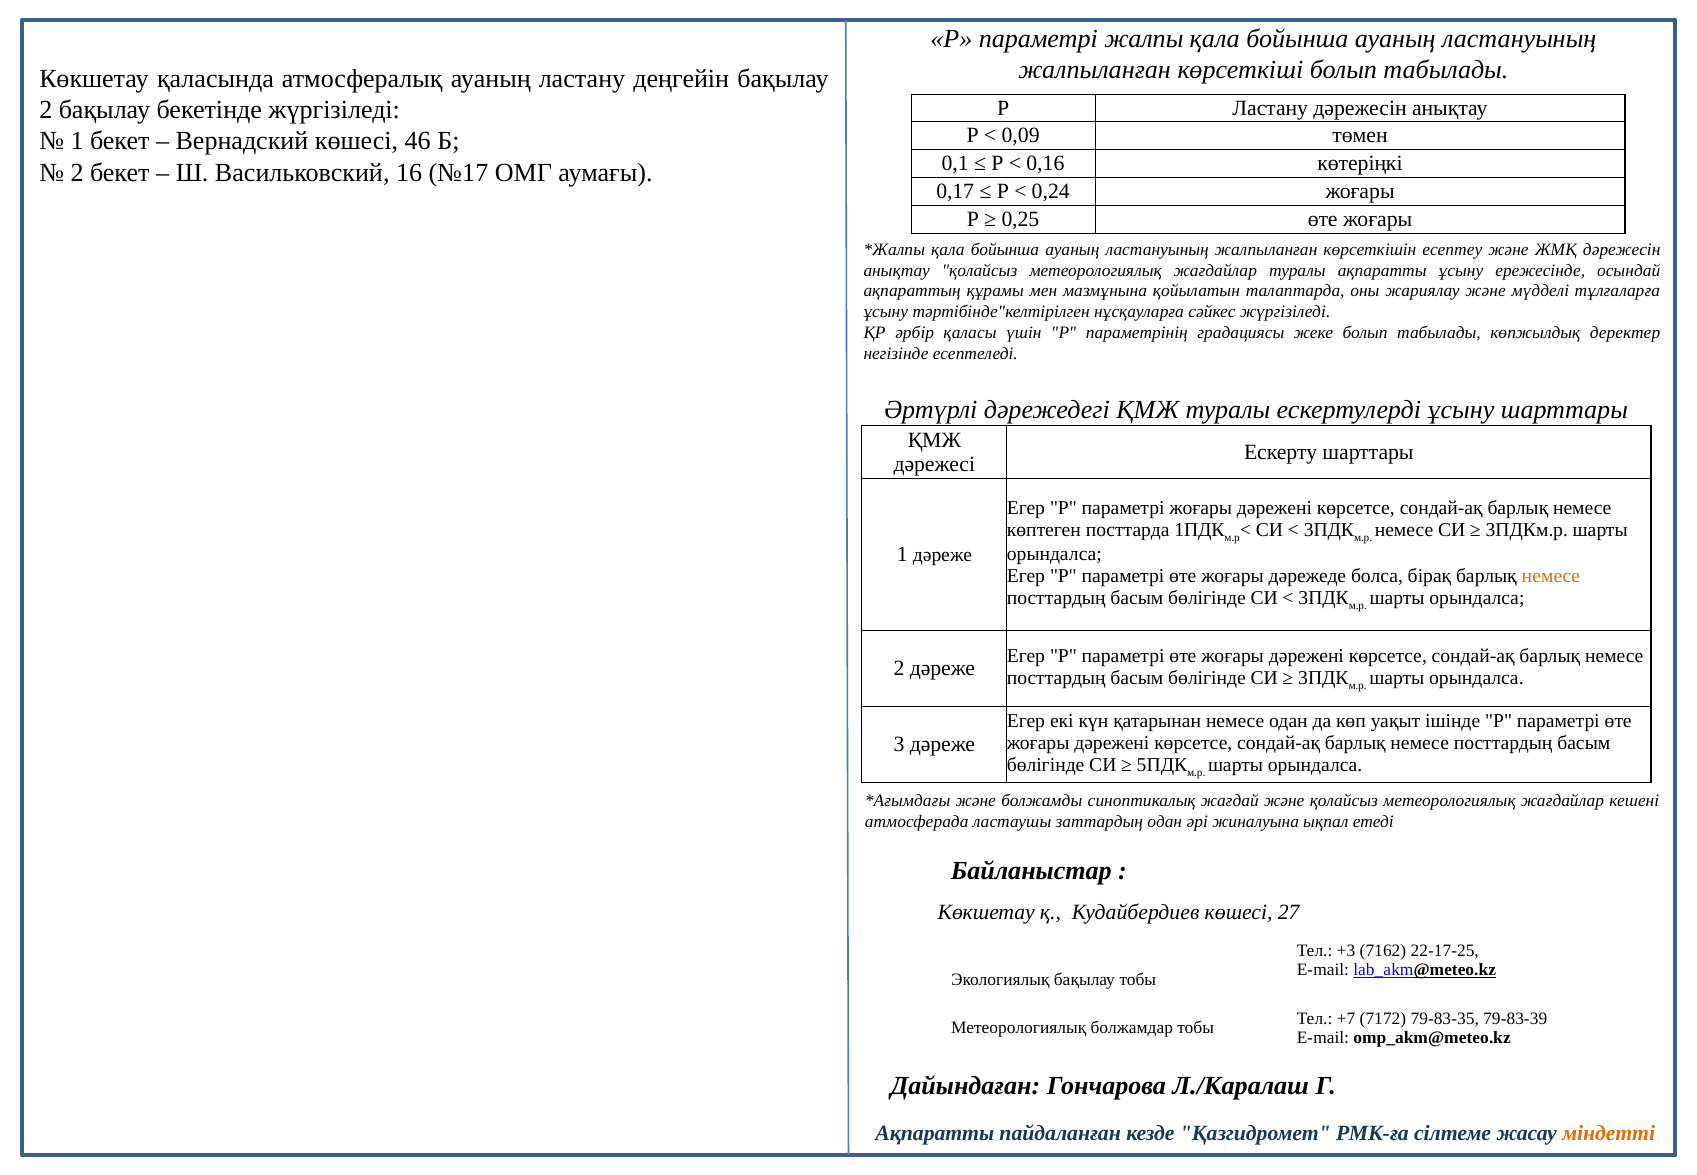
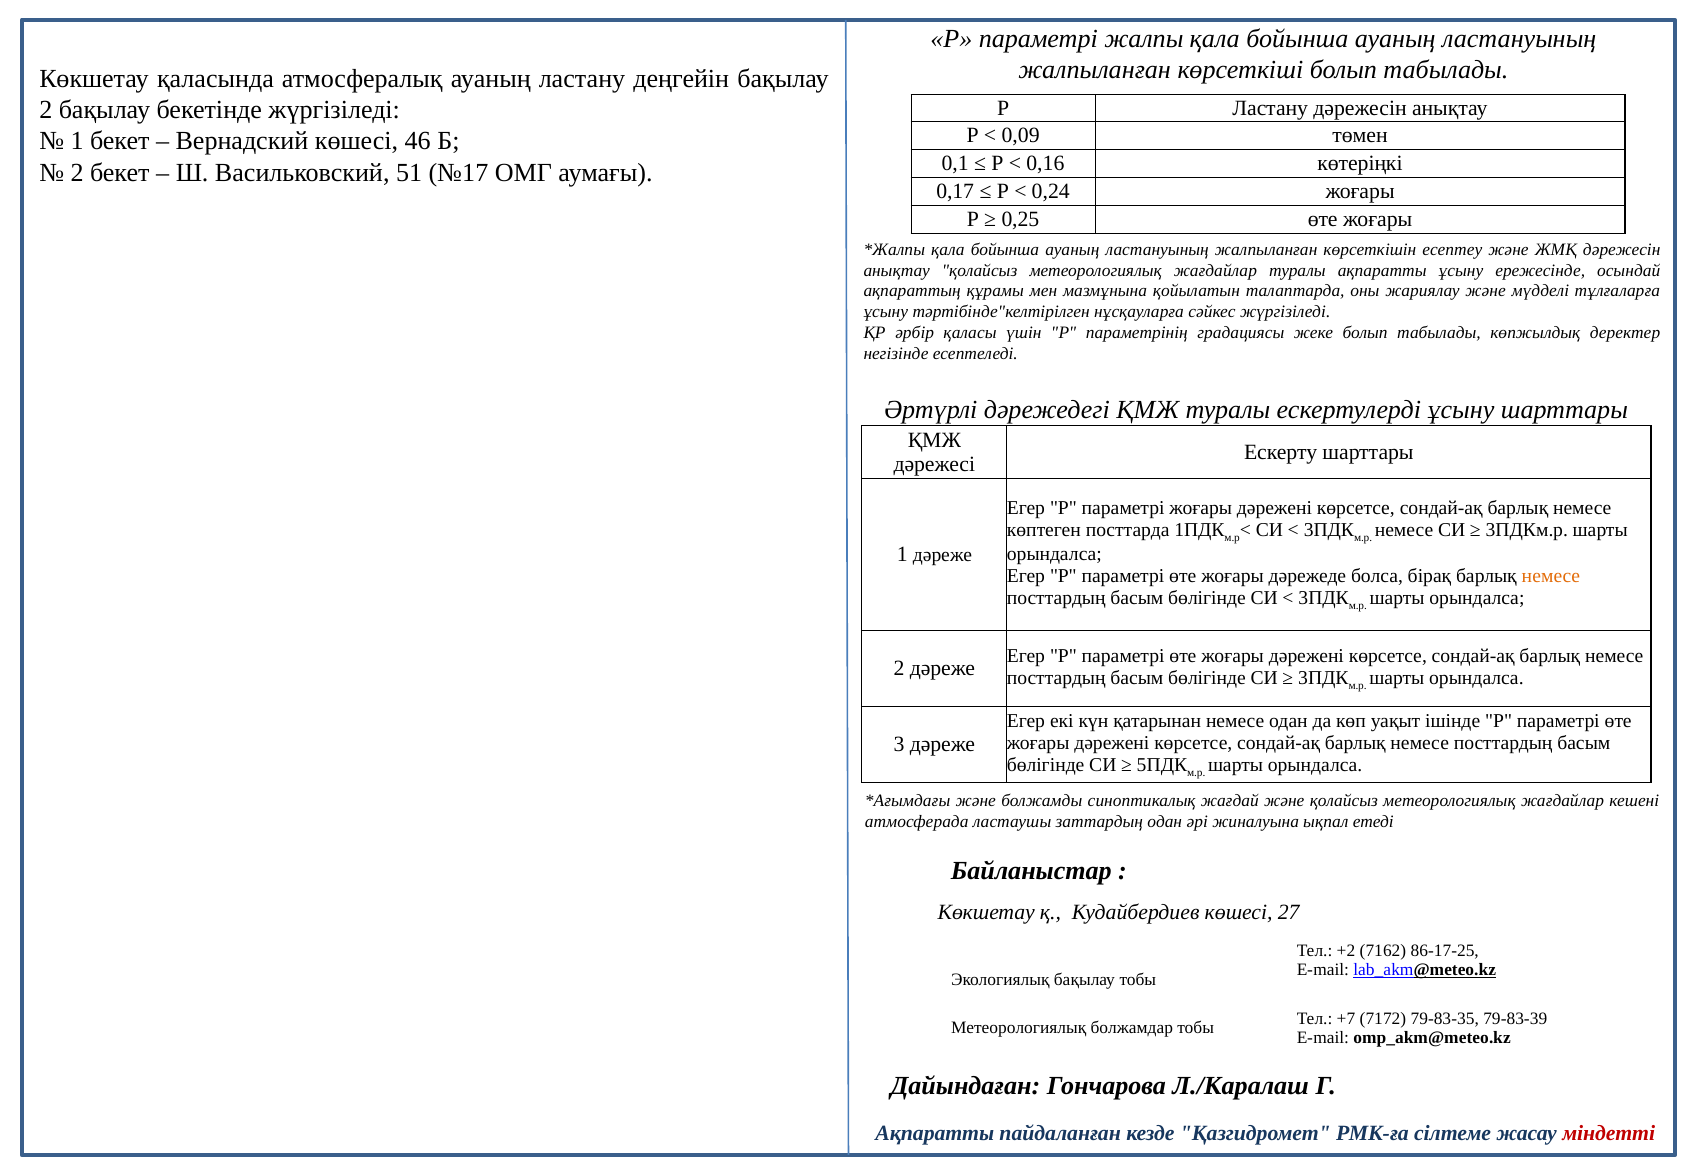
16: 16 -> 51 (409, 172)
+3: +3 -> +2 (1346, 951)
22-17-25: 22-17-25 -> 86-17-25 (1445, 951)
міндетті colour: orange -> red (1609, 1133)
